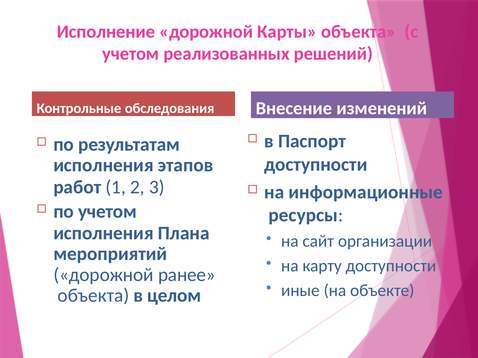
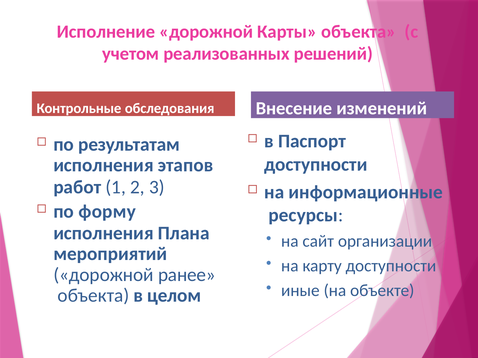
по учетом: учетом -> форму (107, 212)
